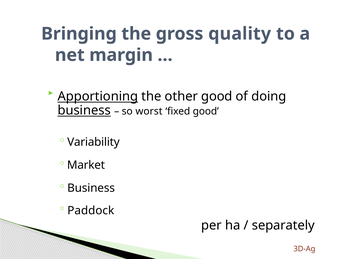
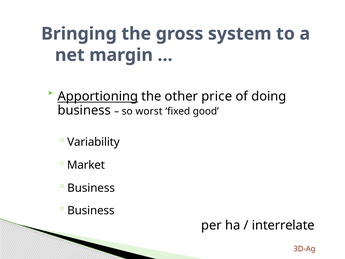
quality: quality -> system (240, 34)
other good: good -> price (217, 96)
business underline: present -> none (84, 110)
Paddock: Paddock -> Business (91, 210)
separately: separately -> interrelate (283, 225)
